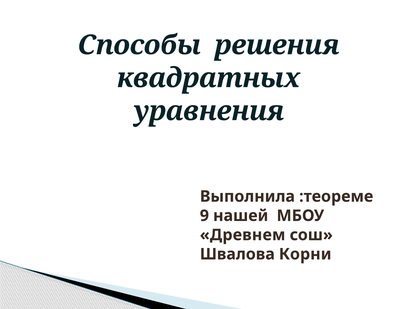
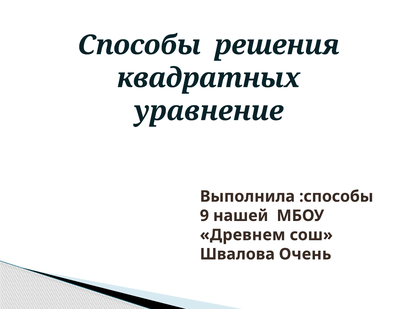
уравнения: уравнения -> уравнение (209, 111)
:теореме: :теореме -> :способы (336, 196)
Корни: Корни -> Очень (305, 254)
